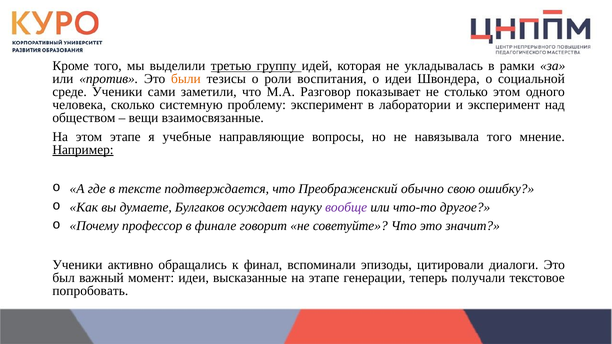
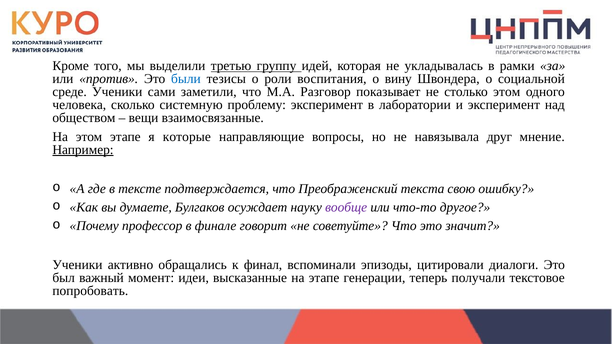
были colour: orange -> blue (186, 79)
о идеи: идеи -> вину (398, 79)
учебные: учебные -> которые (187, 137)
навязывала того: того -> друг (499, 137)
обычно: обычно -> текста (423, 189)
